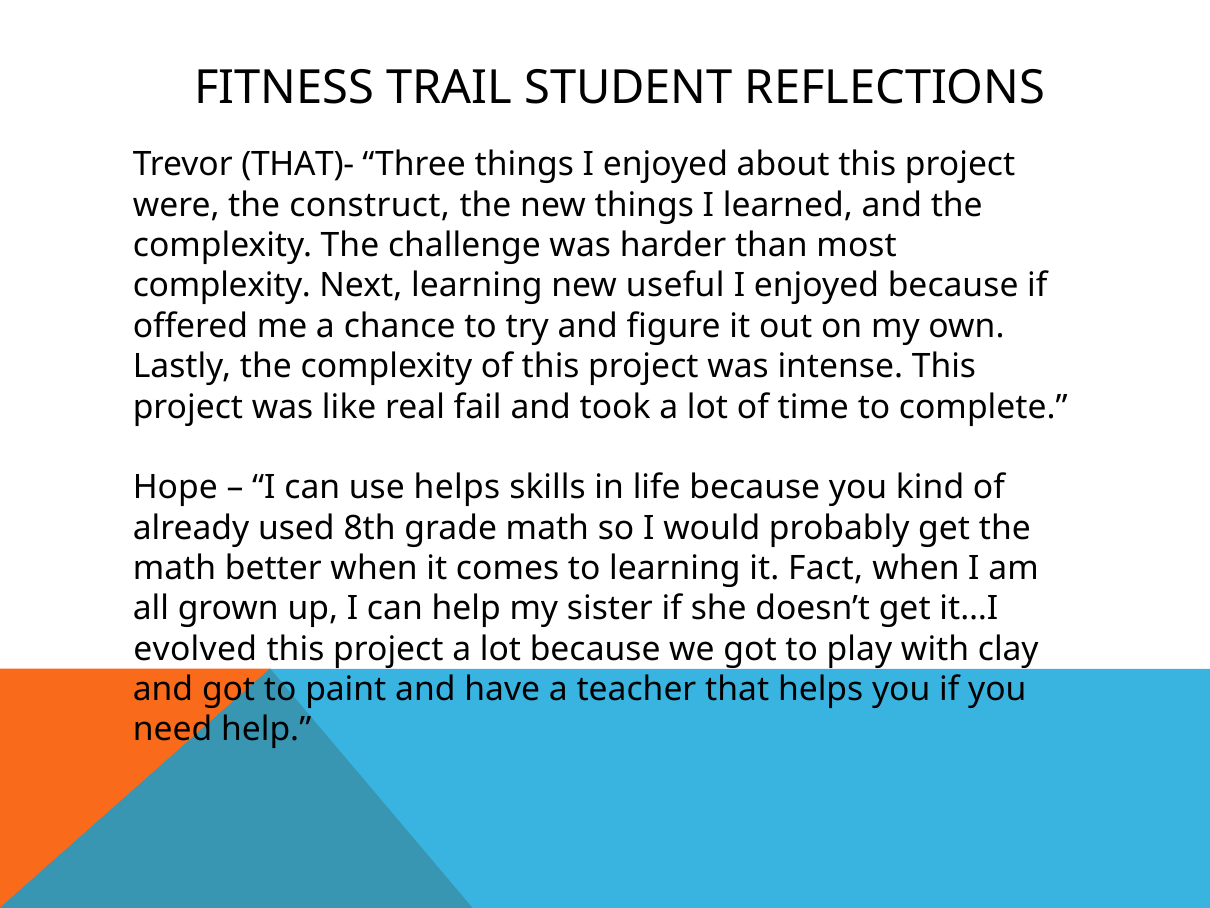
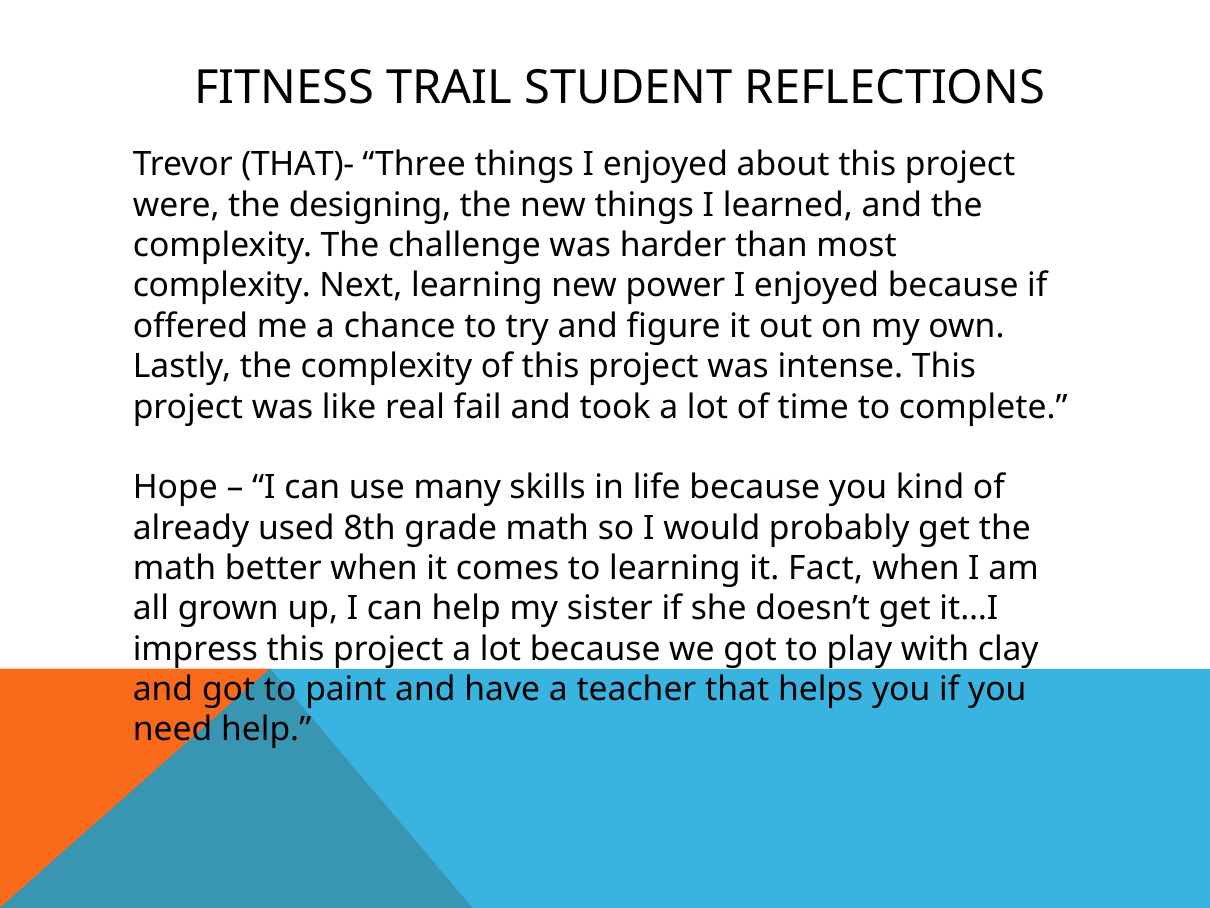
construct: construct -> designing (370, 205)
useful: useful -> power (675, 286)
use helps: helps -> many (457, 487)
evolved: evolved -> impress (195, 649)
